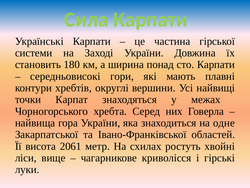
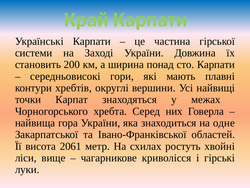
Сила: Сила -> Край (86, 20)
180: 180 -> 200 (72, 64)
